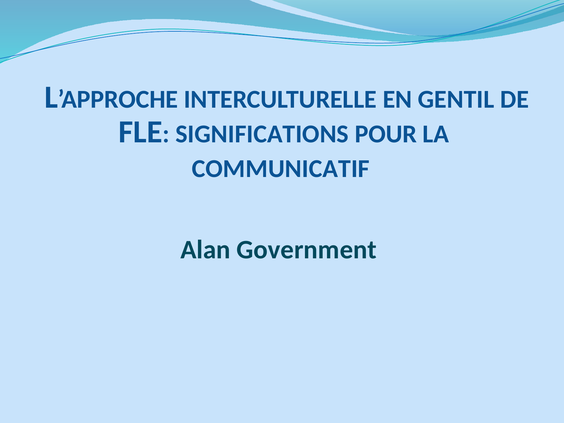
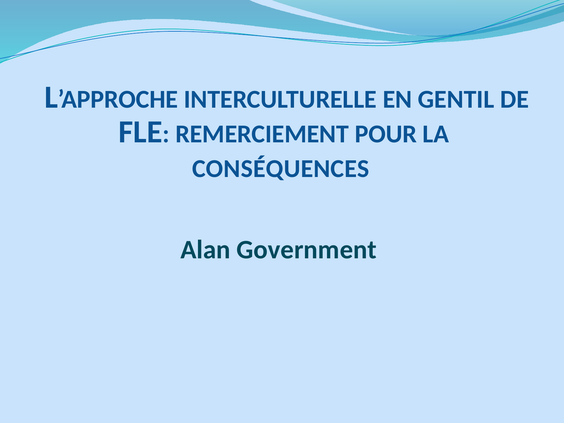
SIGNIFICATIONS: SIGNIFICATIONS -> REMERCIEMENT (262, 134)
COMMUNICATIF: COMMUNICATIF -> CONSÉQUENCES (281, 169)
